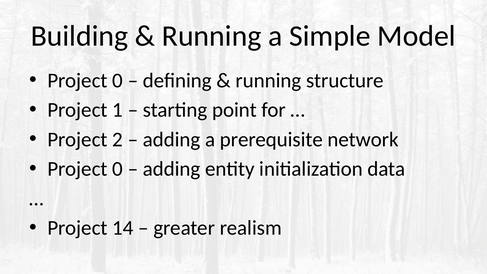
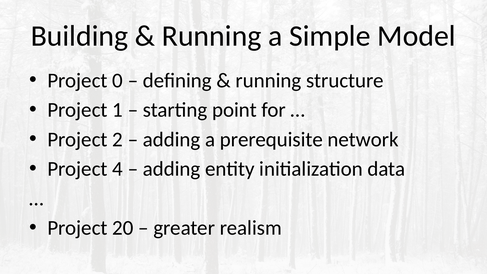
0: 0 -> 4 (118, 169)
14: 14 -> 20 (123, 228)
